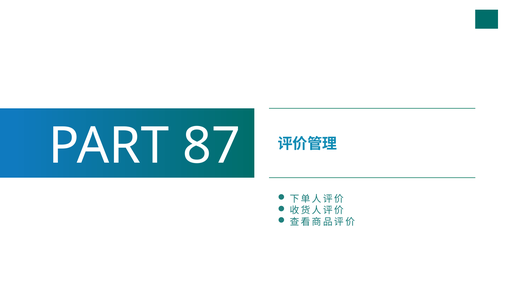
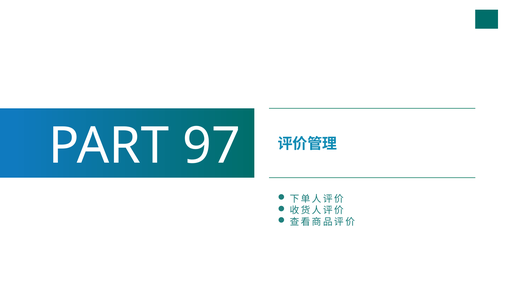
87: 87 -> 97 (212, 146)
